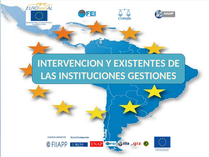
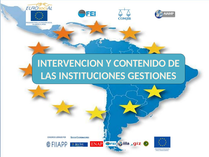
EXISTENTES: EXISTENTES -> CONTENIDO (140, 63)
